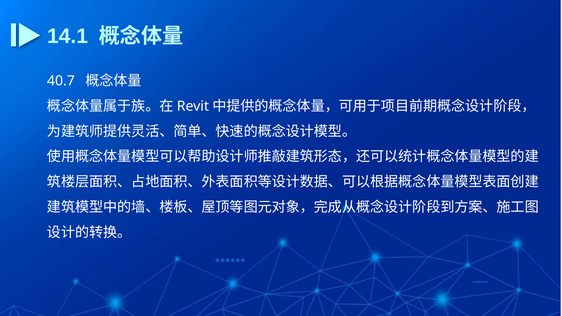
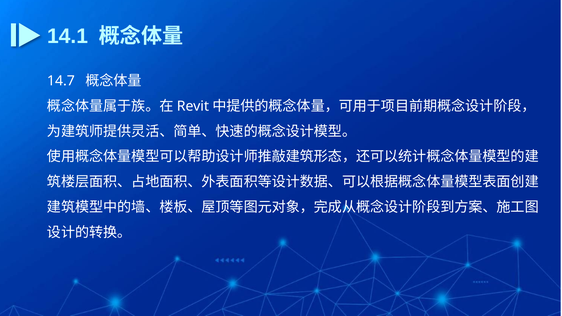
40.7: 40.7 -> 14.7 (61, 81)
